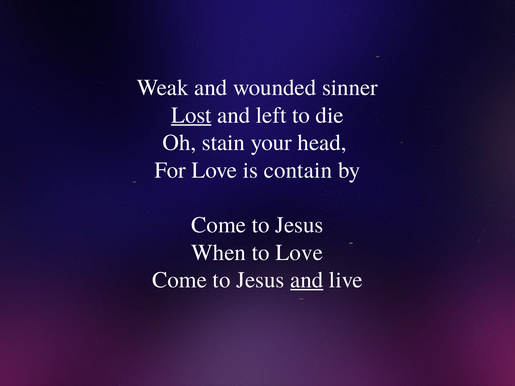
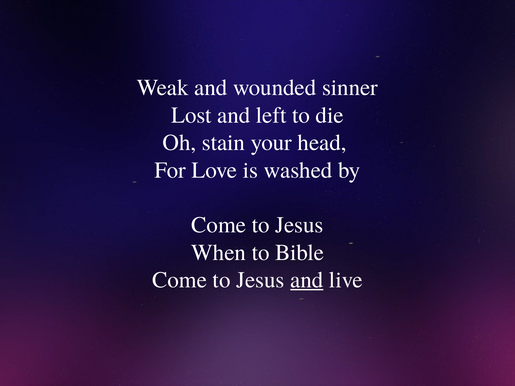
Lost underline: present -> none (191, 115)
contain: contain -> washed (298, 170)
to Love: Love -> Bible (300, 253)
